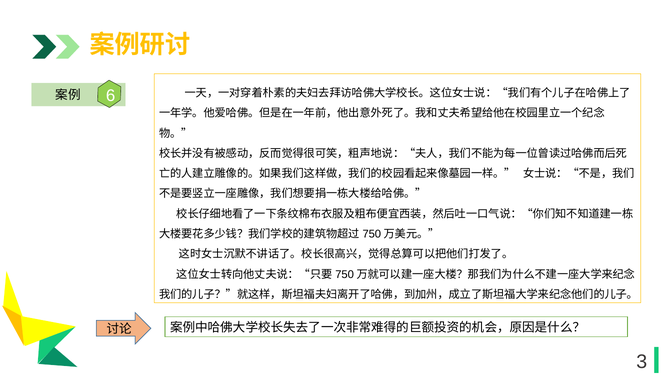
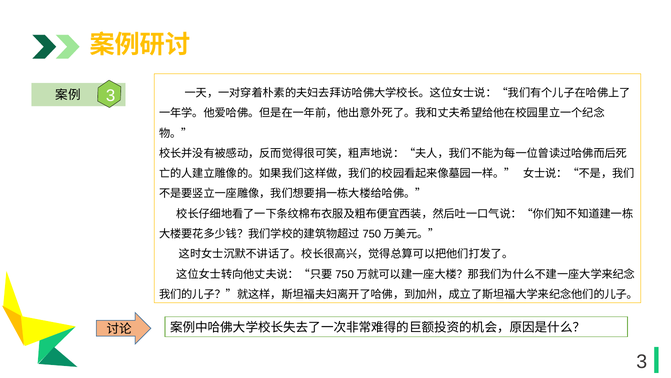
6: 6 -> 3 (111, 95)
